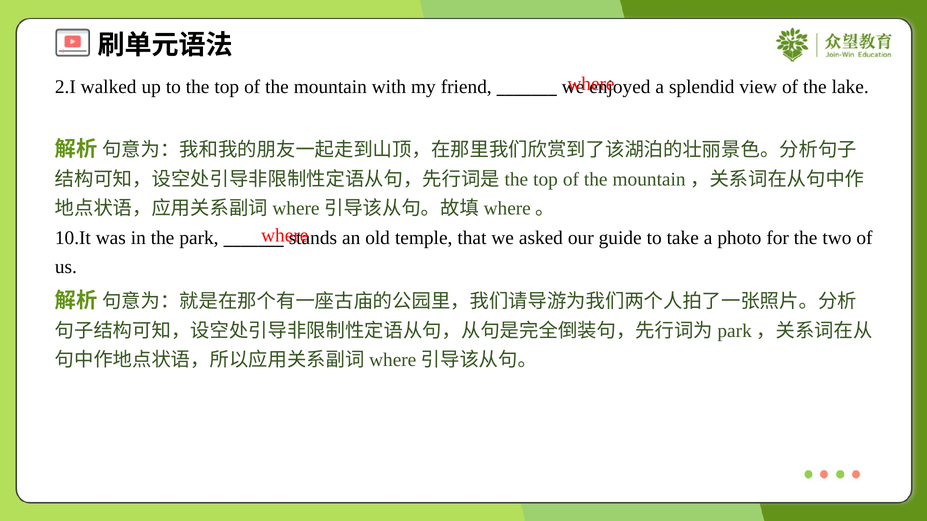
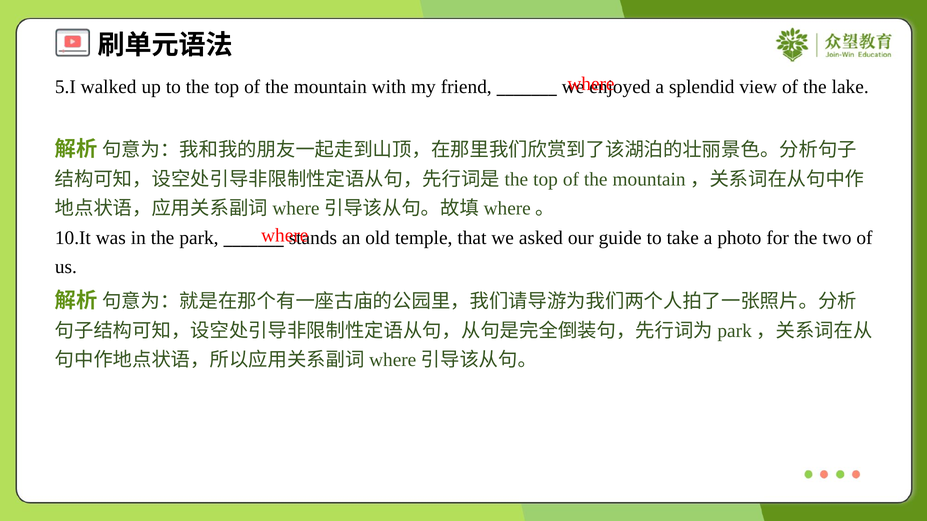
2.I: 2.I -> 5.I (65, 87)
